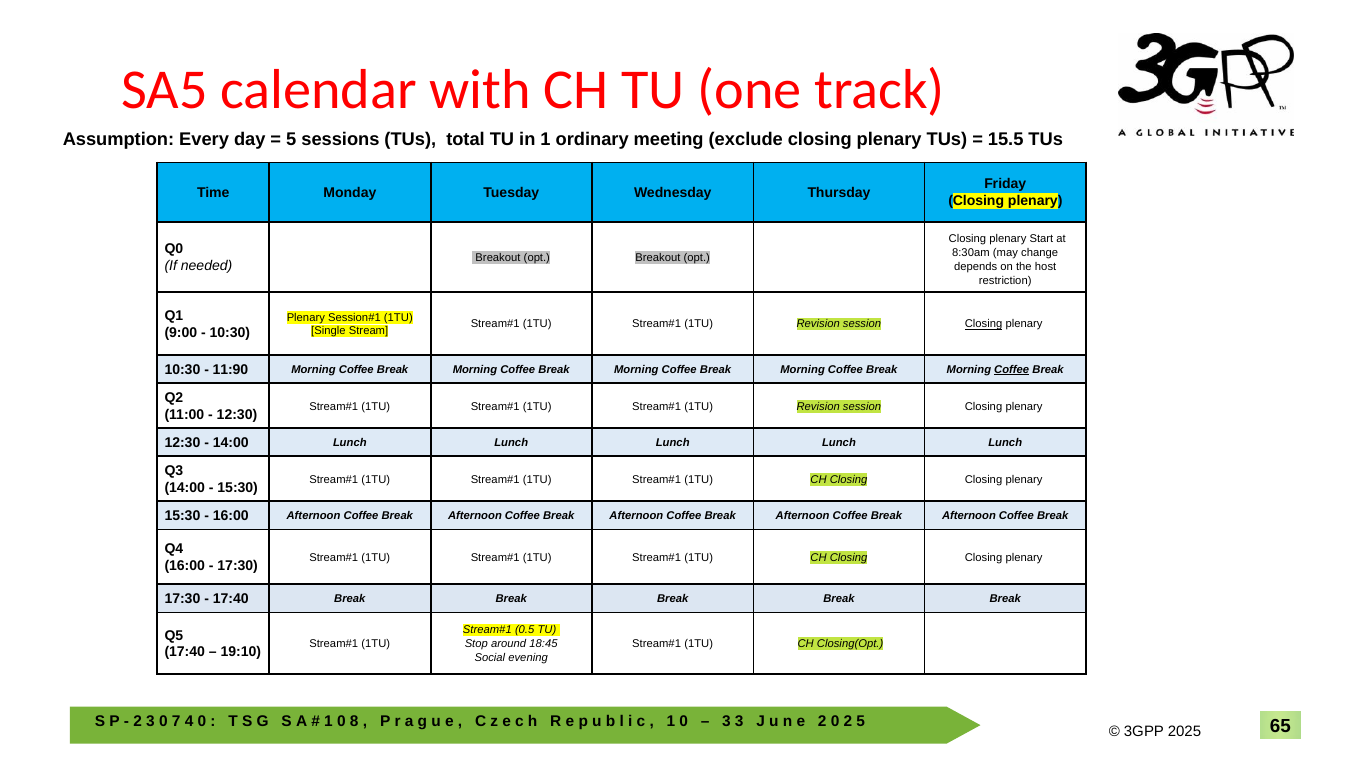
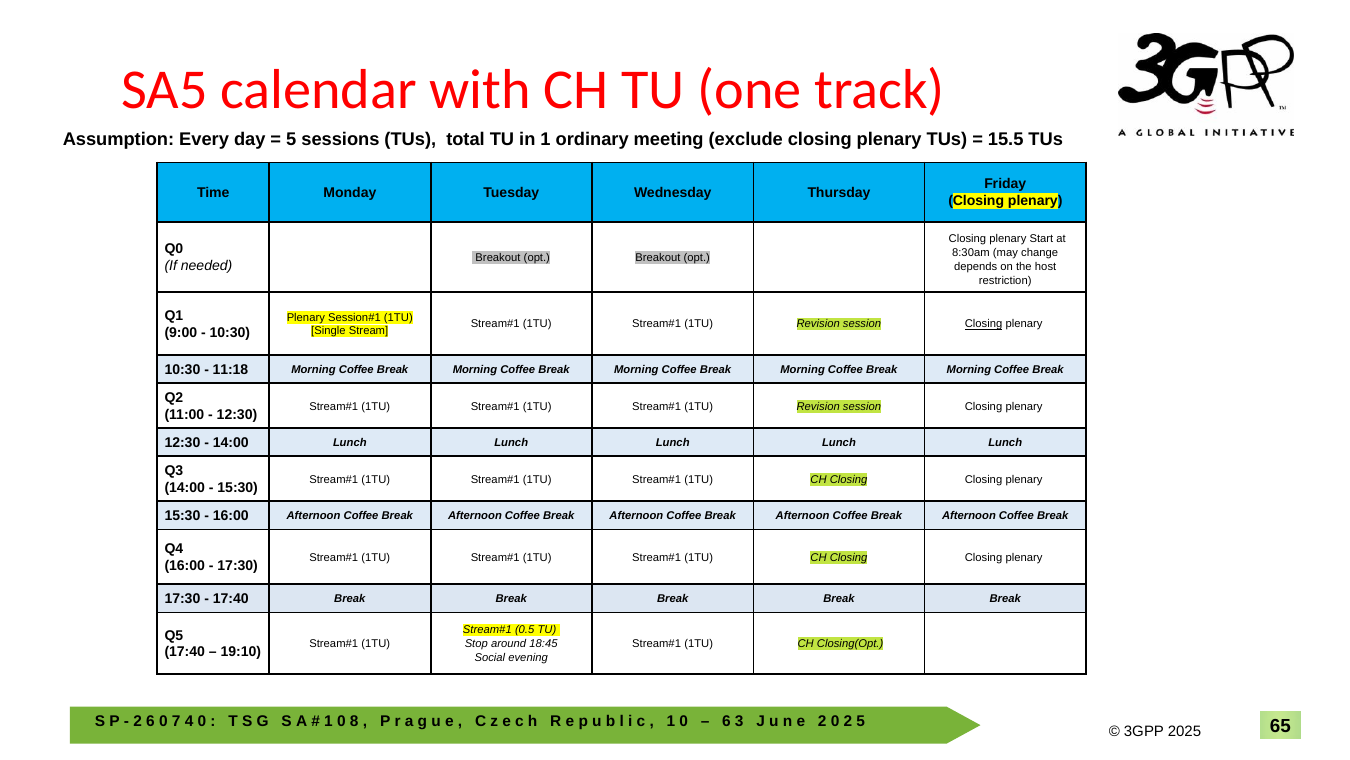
11:90: 11:90 -> 11:18 (230, 370)
Coffee underline: present -> none (1012, 370)
3: 3 -> 6 (150, 721)
3: 3 -> 6 (726, 721)
